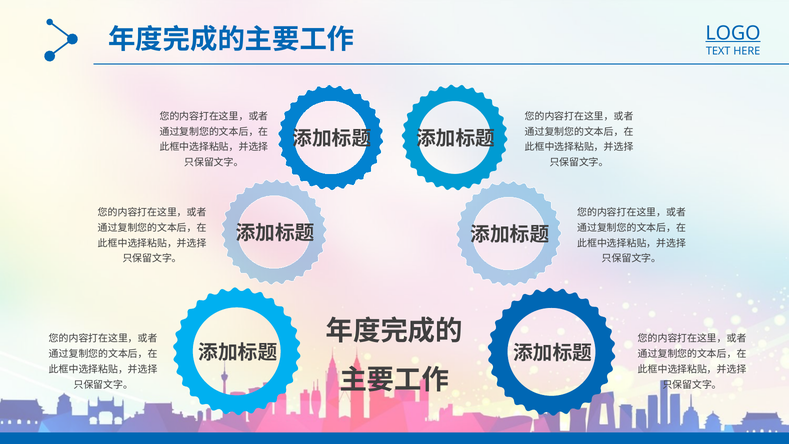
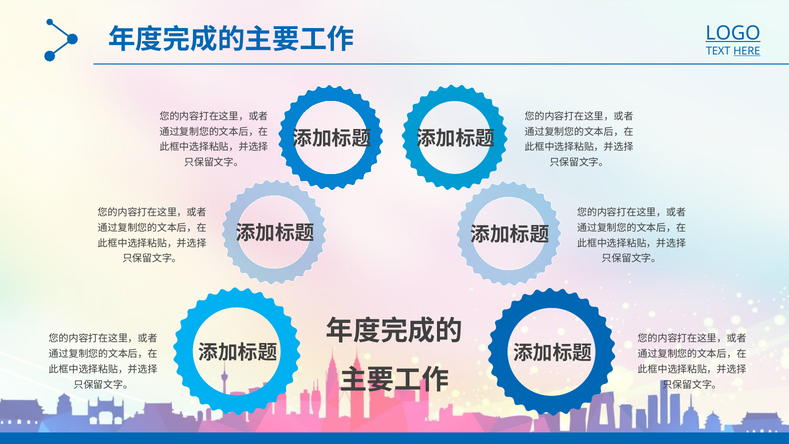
HERE underline: none -> present (747, 51)
